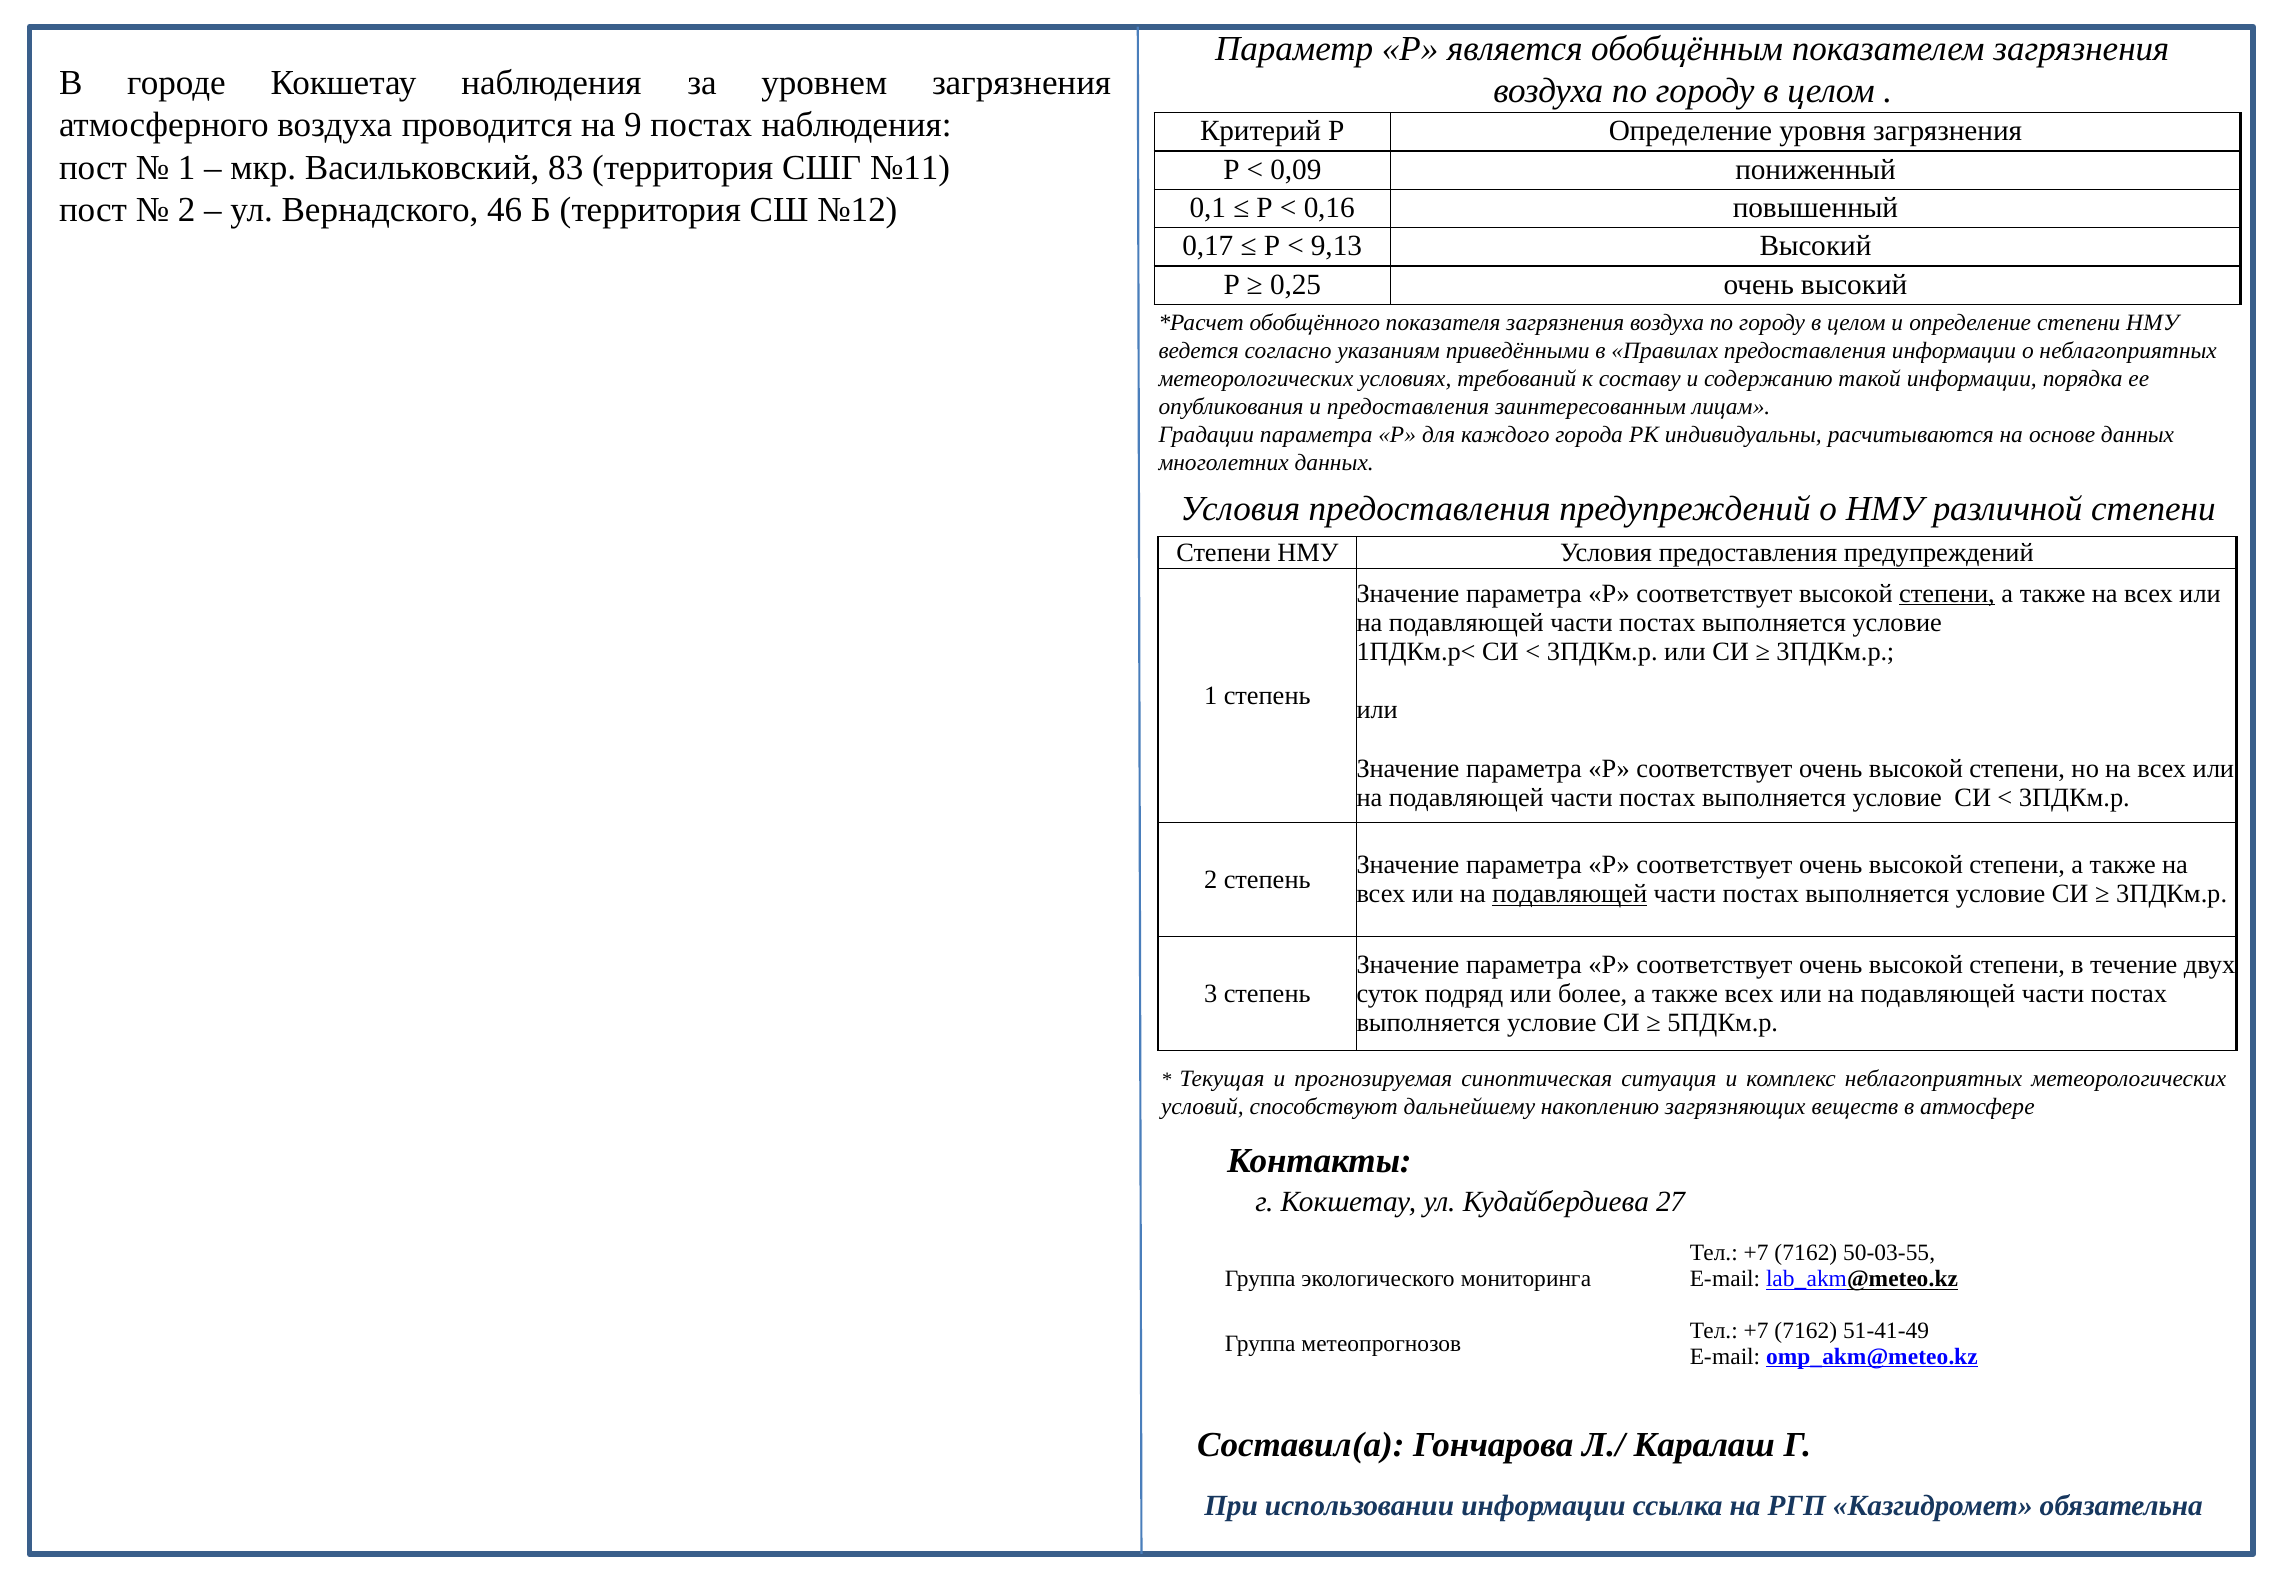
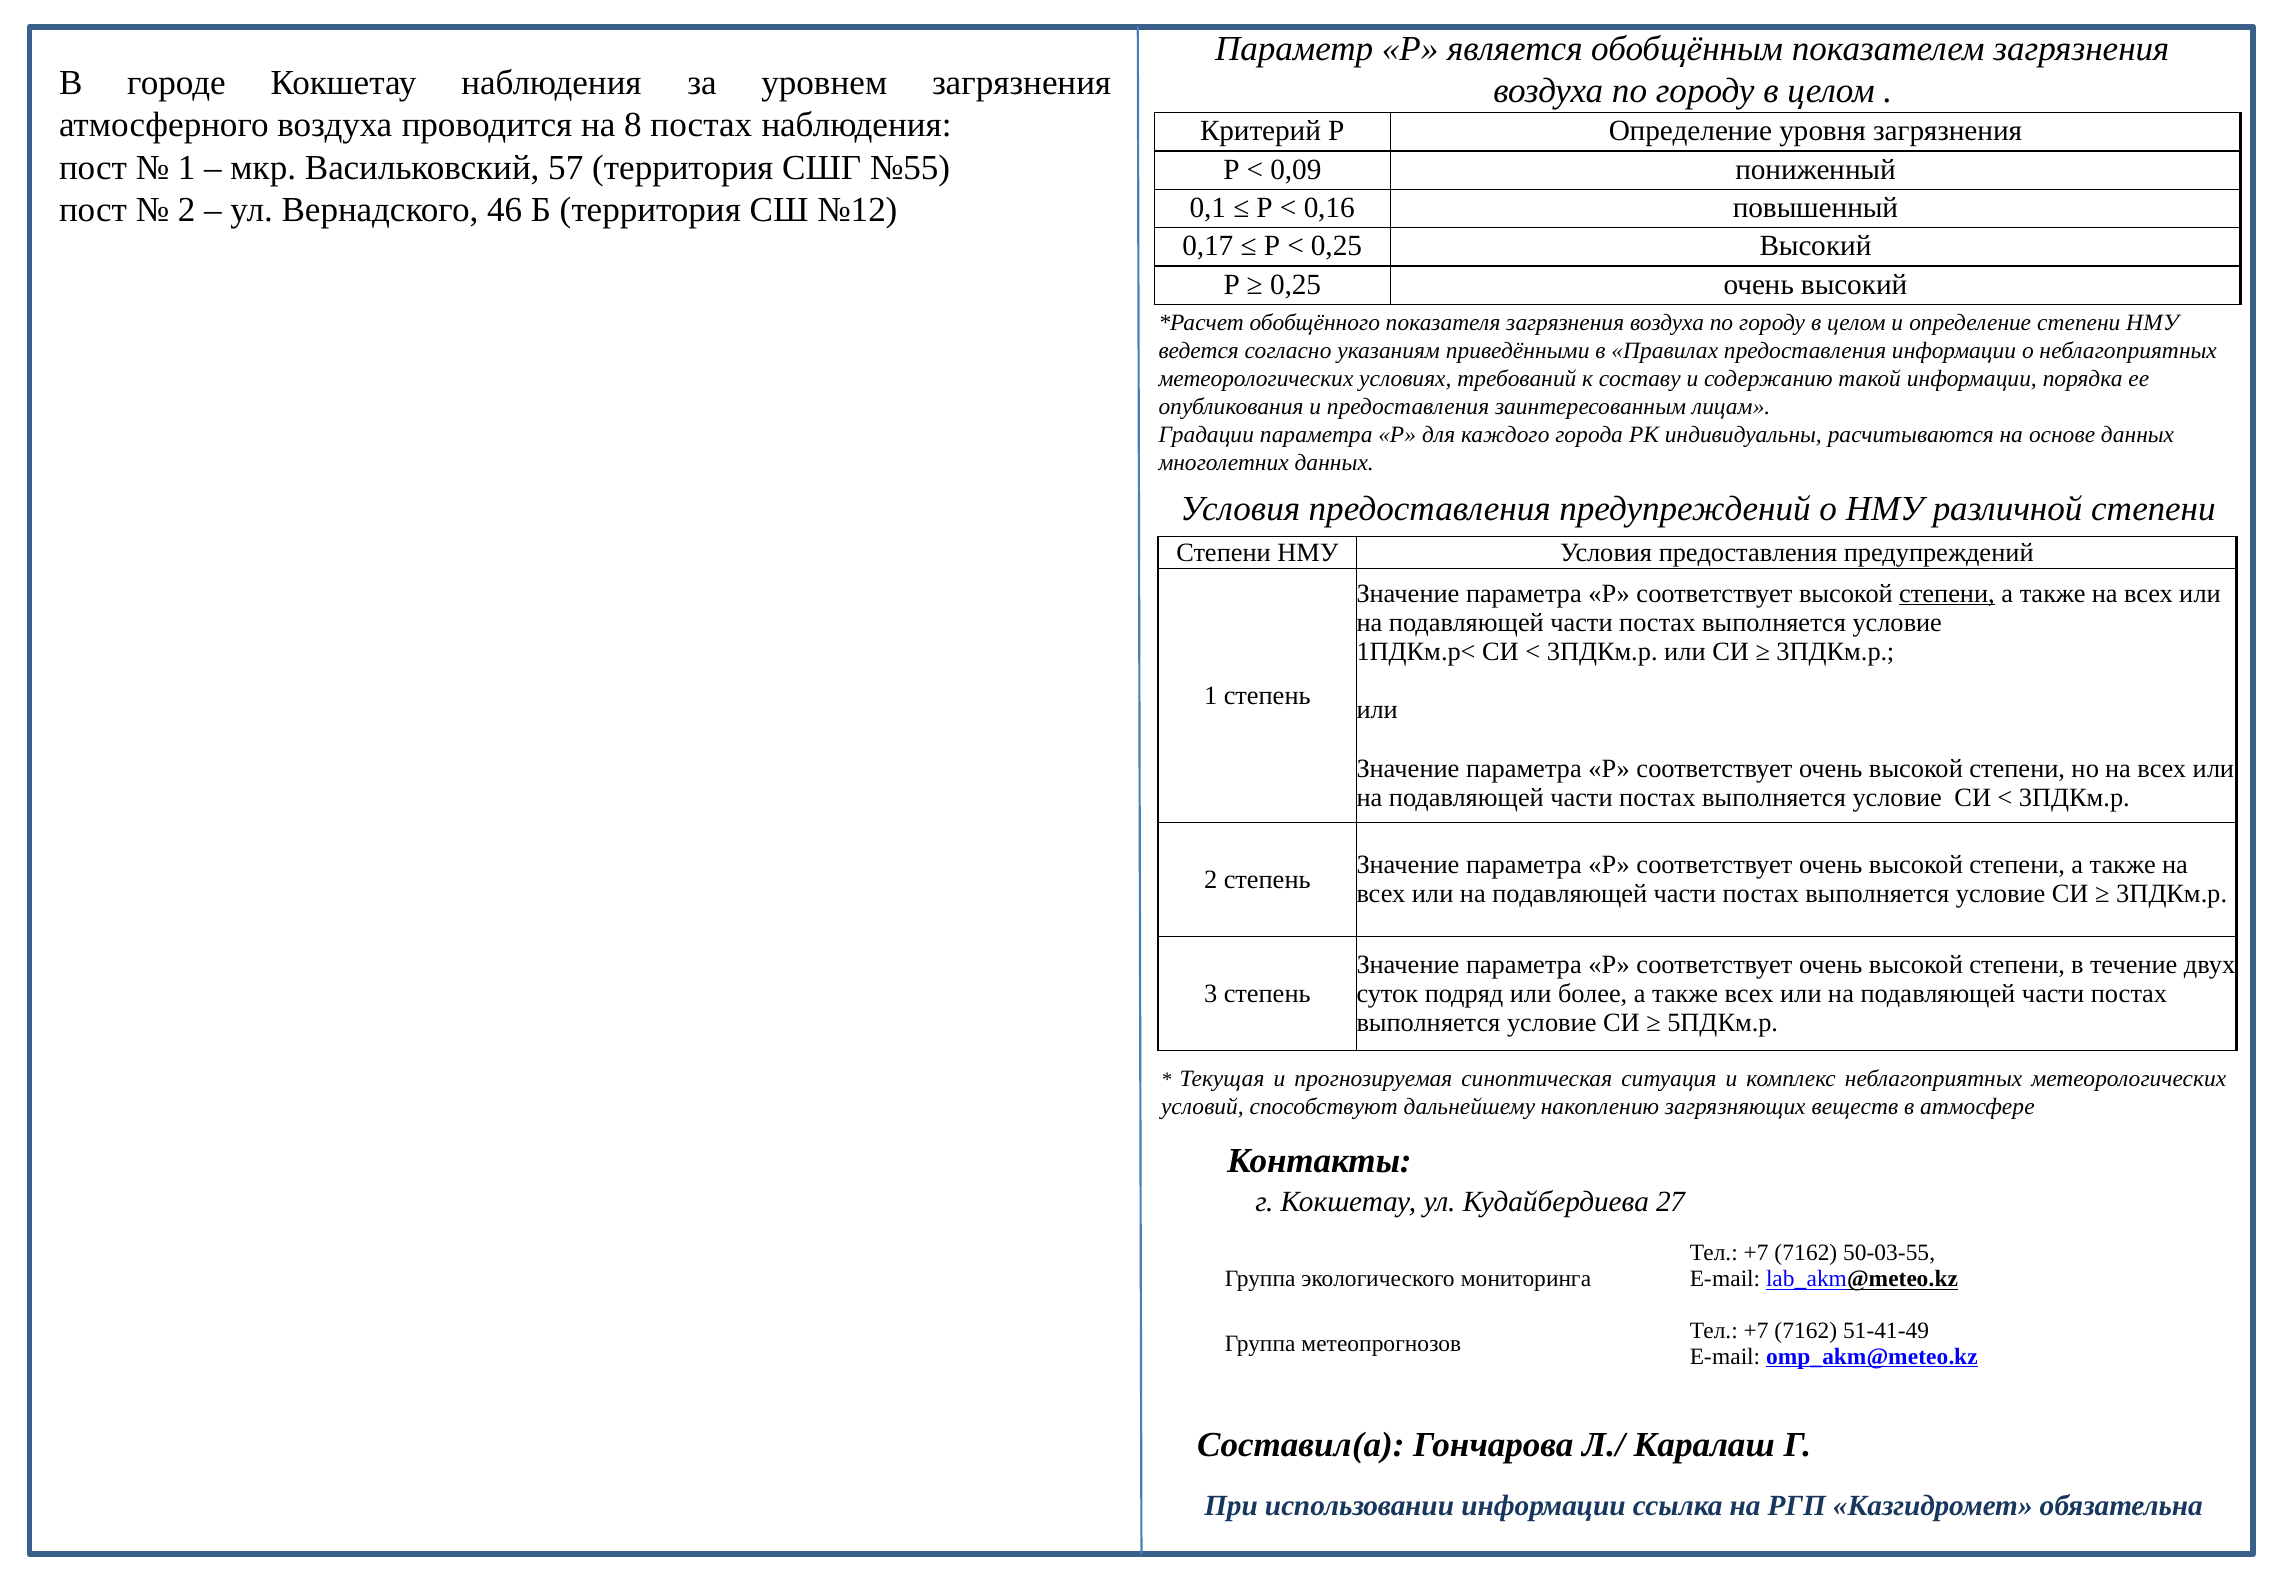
9: 9 -> 8 (633, 125)
83: 83 -> 57 (566, 167)
№11: №11 -> №55 (910, 167)
9,13: 9,13 -> 0,25 (1336, 246)
подавляющей underline: present -> none (1570, 894)
